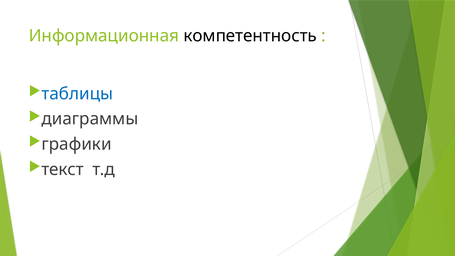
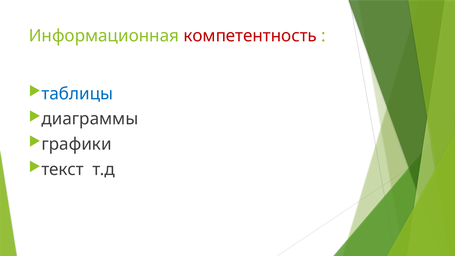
компетентность colour: black -> red (250, 36)
